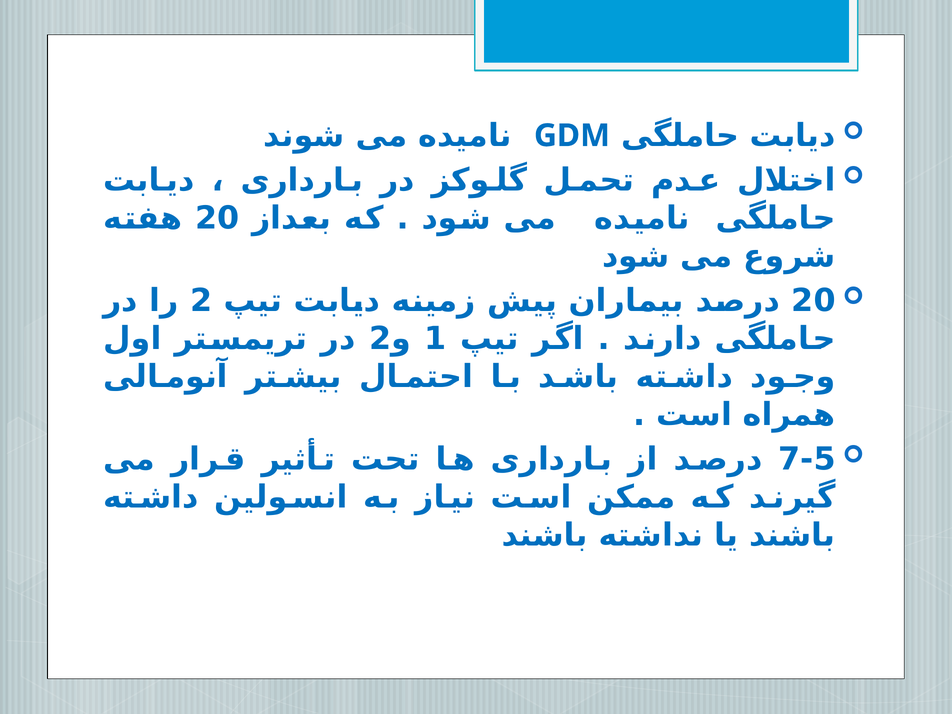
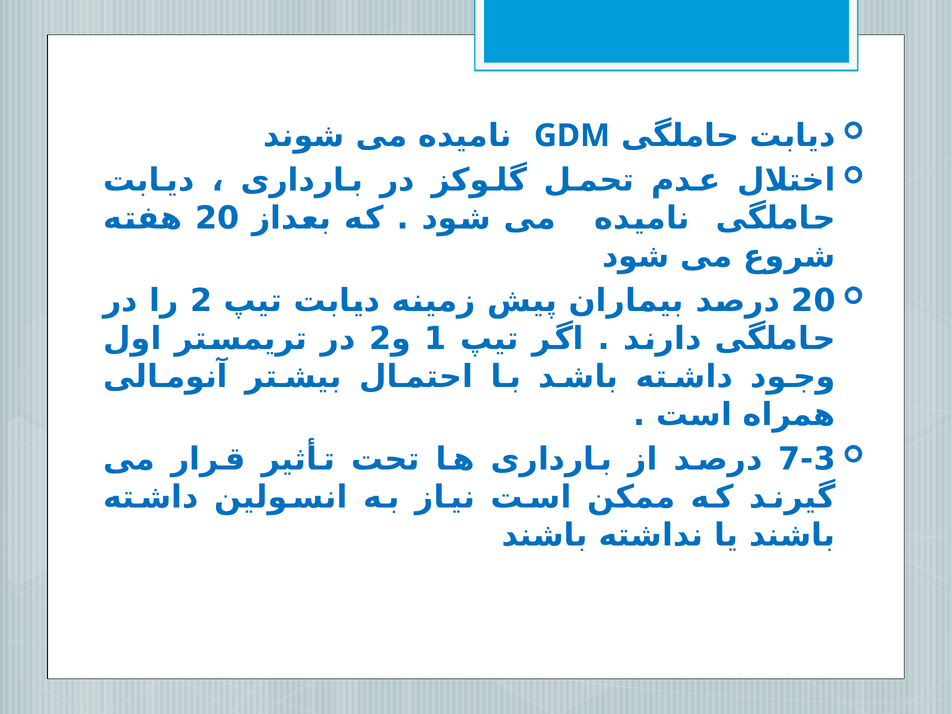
7-5: 7-5 -> 7-3 (807, 459)
